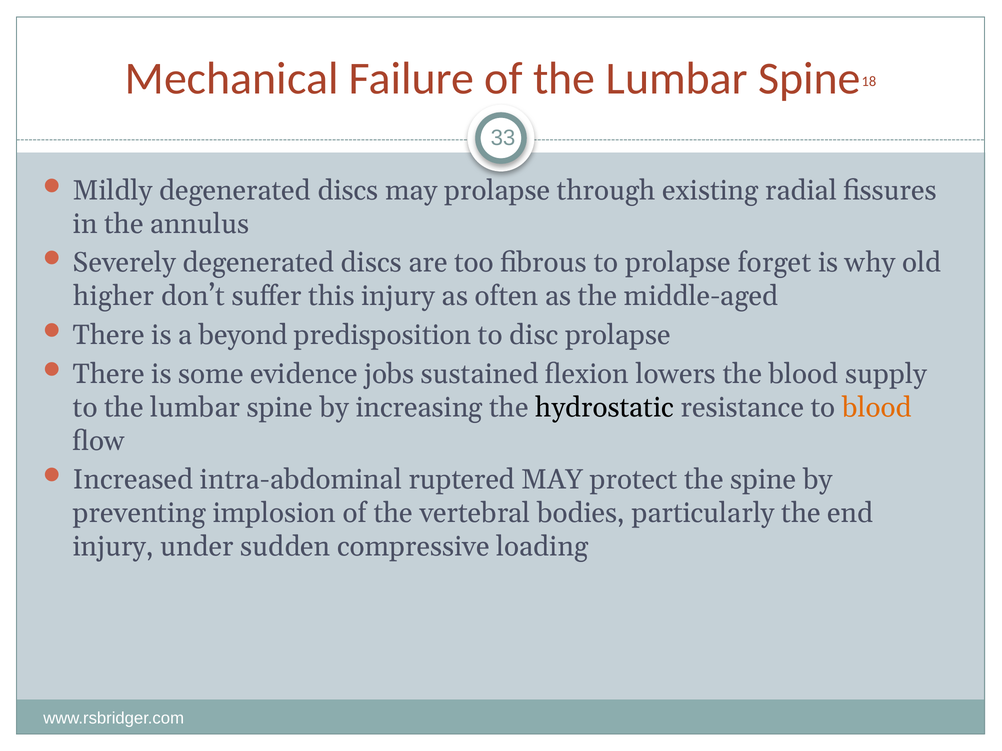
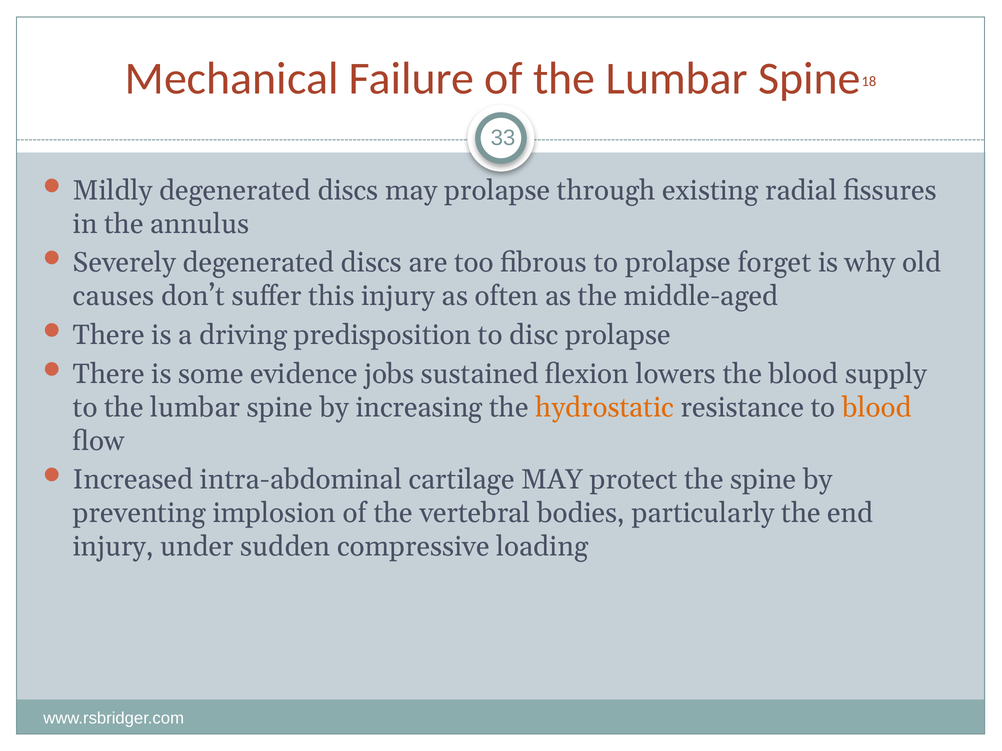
higher: higher -> causes (114, 296)
beyond: beyond -> driving (243, 335)
hydrostatic colour: black -> orange (605, 408)
ruptered: ruptered -> cartilage (462, 480)
